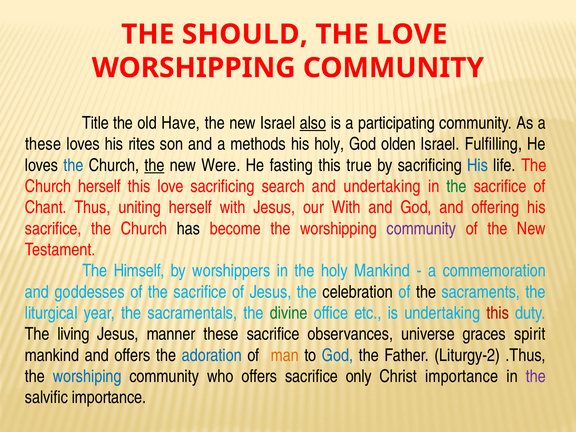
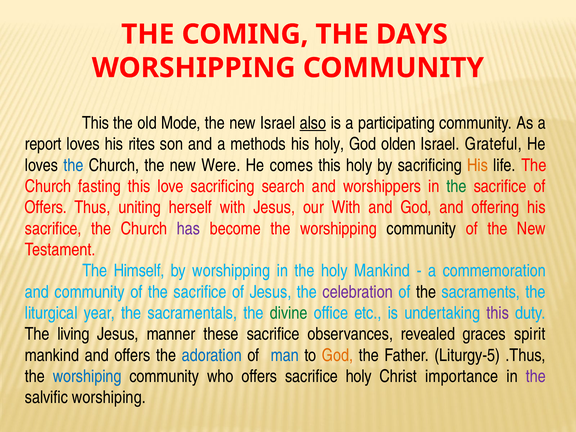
SHOULD: SHOULD -> COMING (245, 34)
THE LOVE: LOVE -> DAYS (412, 34)
Title: Title -> This (96, 123)
Have: Have -> Mode (181, 123)
these: these -> report (43, 144)
Fulfilling: Fulfilling -> Grateful (493, 144)
the underline: present -> none (154, 165)
fasting: fasting -> comes (291, 165)
this true: true -> holy (359, 165)
His colour: blue -> orange (478, 165)
Church herself: herself -> fasting (100, 186)
and undertaking: undertaking -> worshippers (382, 186)
Chant: Chant -> Offers (46, 207)
has colour: black -> purple (189, 229)
community colour: purple -> black (421, 229)
by worshippers: worshippers -> worshipping (231, 271)
and goddesses: goddesses -> community (90, 292)
celebration colour: black -> purple (358, 292)
this colour: red -> purple (498, 313)
universe: universe -> revealed (428, 334)
man colour: orange -> blue (285, 355)
God colour: blue -> orange (338, 355)
Liturgy-2: Liturgy-2 -> Liturgy-5 (467, 355)
sacrifice only: only -> holy (359, 376)
salvific importance: importance -> worshiping (109, 397)
